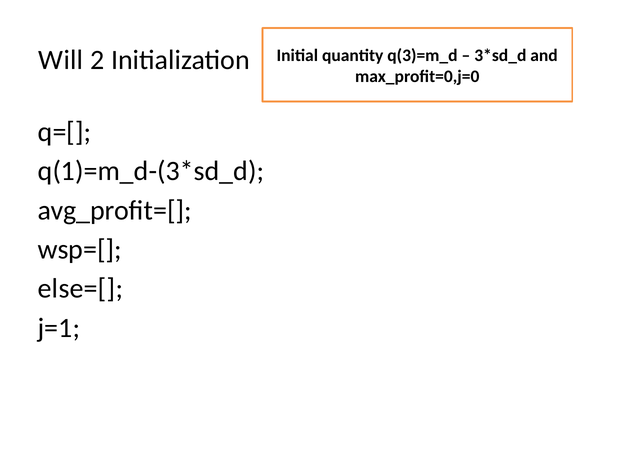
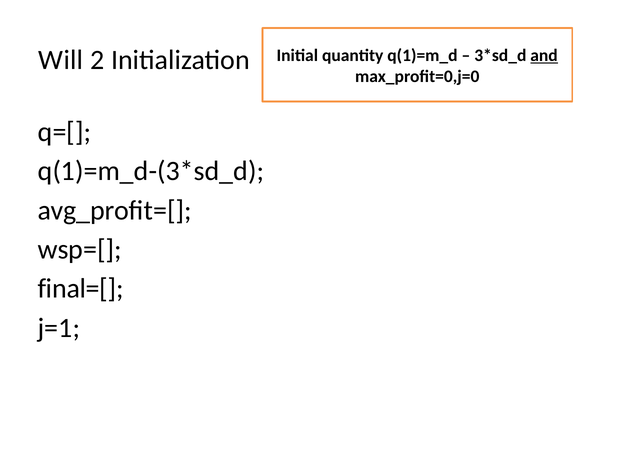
q(3)=m_d: q(3)=m_d -> q(1)=m_d (422, 55)
and underline: none -> present (544, 55)
else=[: else=[ -> final=[ (81, 289)
